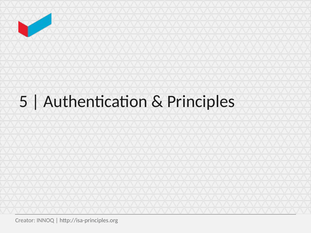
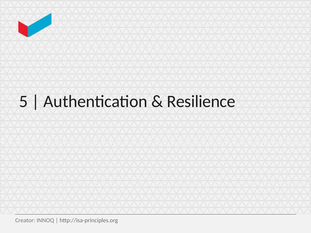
Principles: Principles -> Resilience (201, 102)
